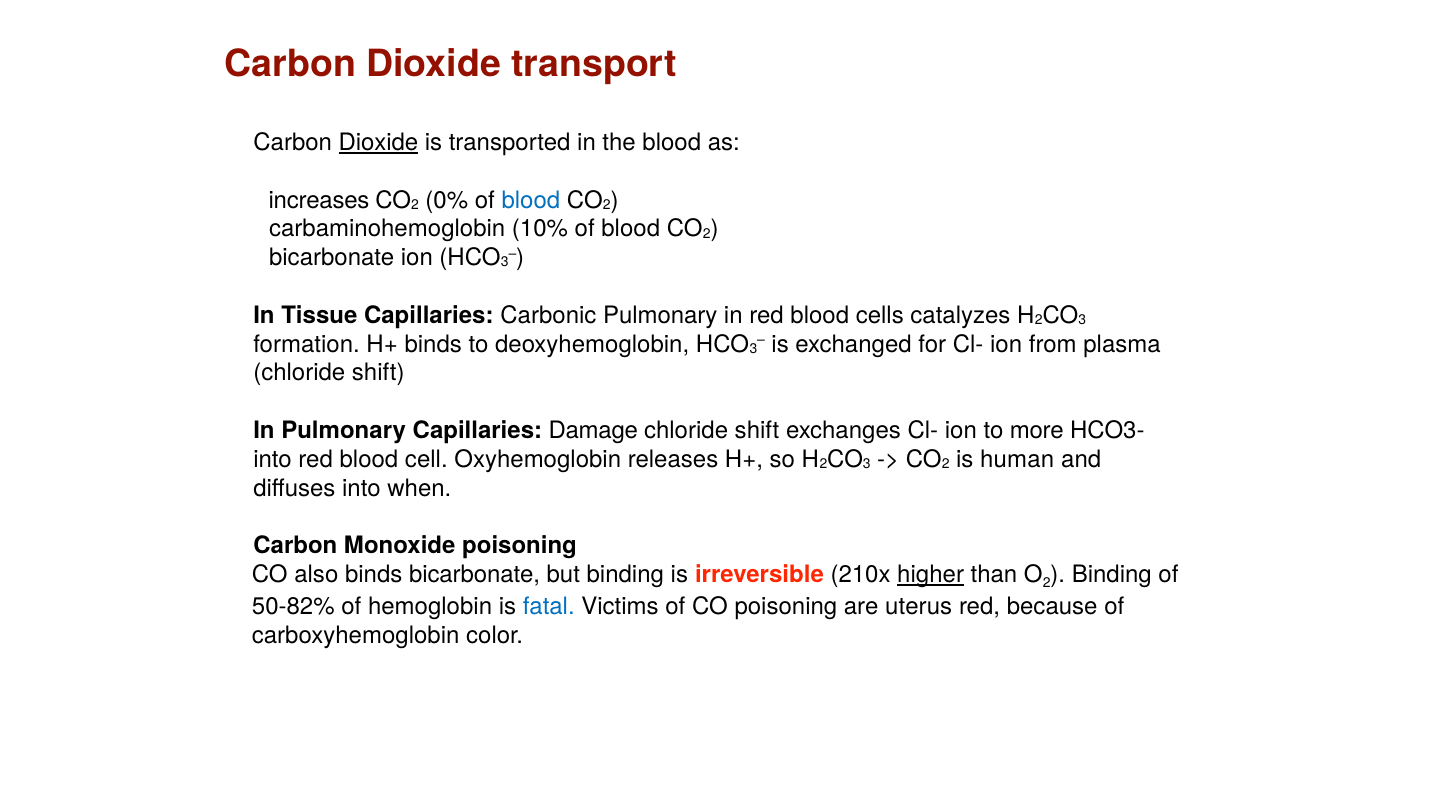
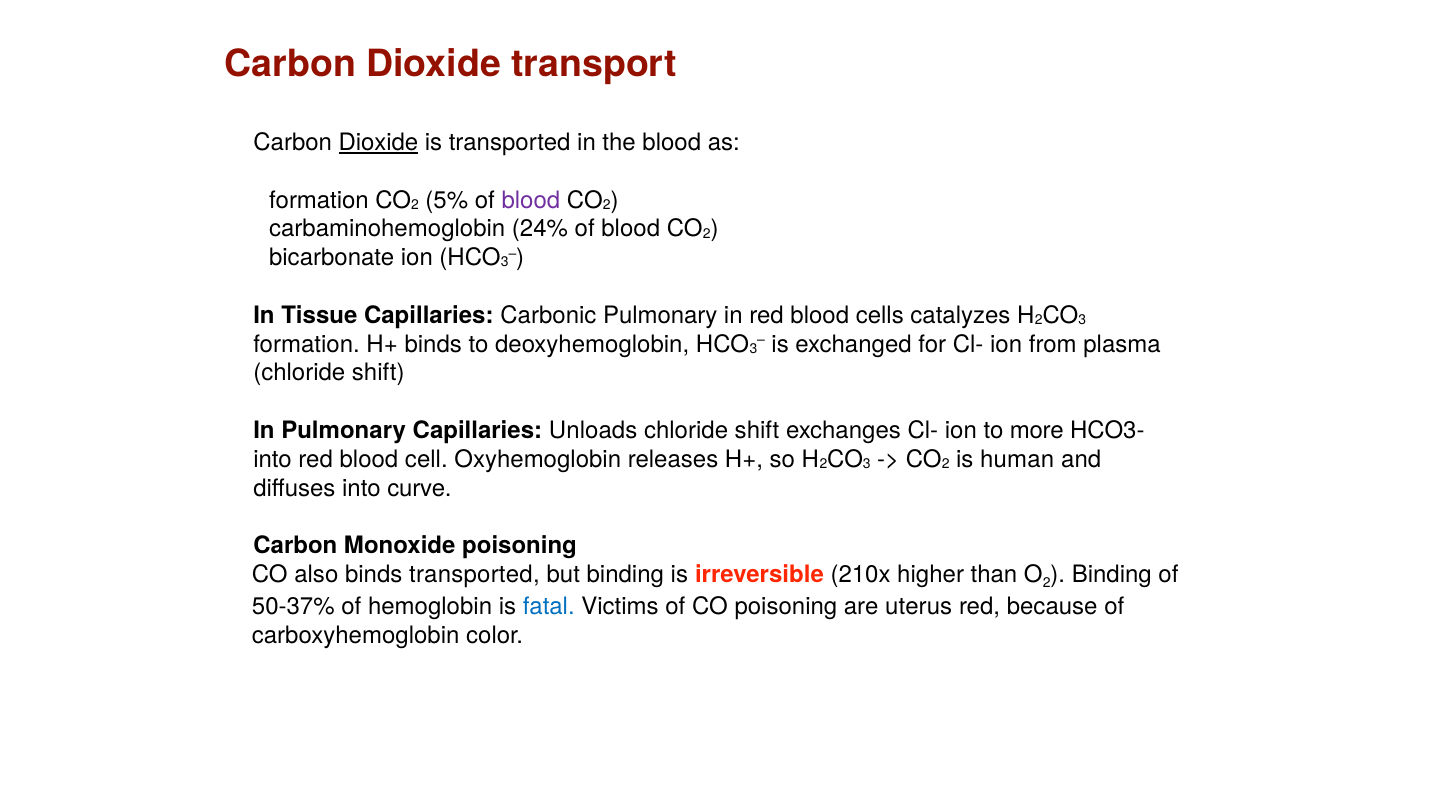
increases: increases -> formation (319, 200)
0%: 0% -> 5% (447, 200)
blood colour: blue -> purple (531, 200)
10%: 10% -> 24% (540, 229)
Damage: Damage -> Unloads (593, 431)
when: when -> curve (419, 488)
binds bicarbonate: bicarbonate -> transported (474, 575)
higher underline: present -> none (931, 575)
50-82%: 50-82% -> 50-37% (293, 606)
